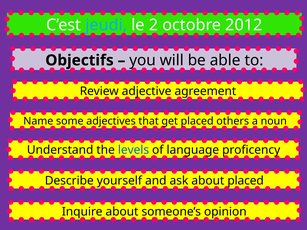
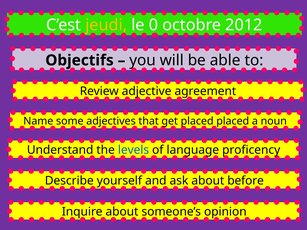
jeudi colour: light blue -> yellow (106, 25)
2: 2 -> 0 (153, 25)
placed others: others -> placed (233, 121)
about placed: placed -> before (246, 181)
